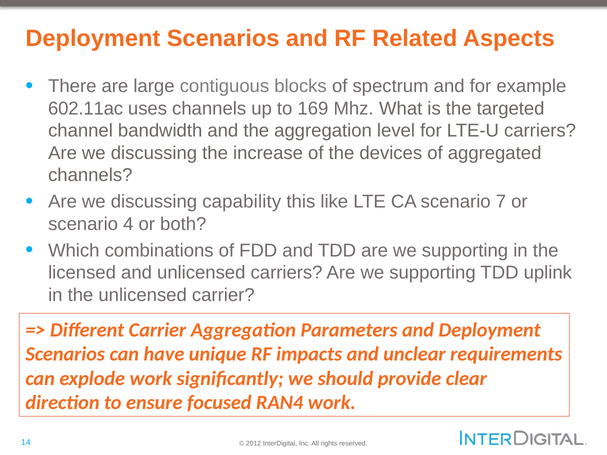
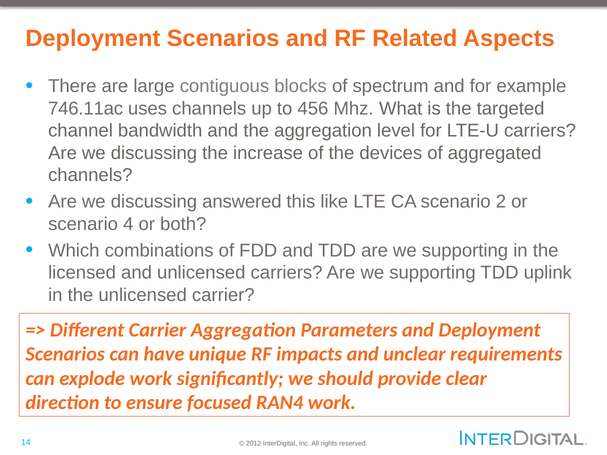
602.11ac: 602.11ac -> 746.11ac (86, 109)
169: 169 -> 456 (313, 109)
capability: capability -> answered (242, 202)
7: 7 -> 2 (501, 202)
